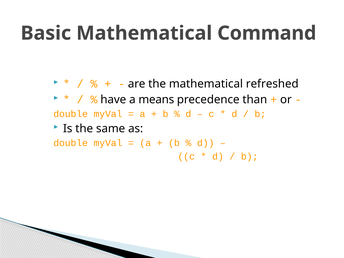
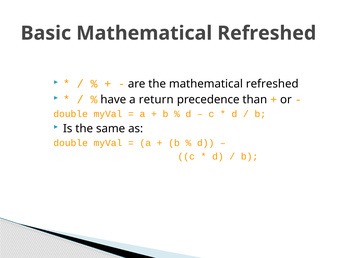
Basic Mathematical Command: Command -> Refreshed (267, 33)
means: means -> return (156, 100)
